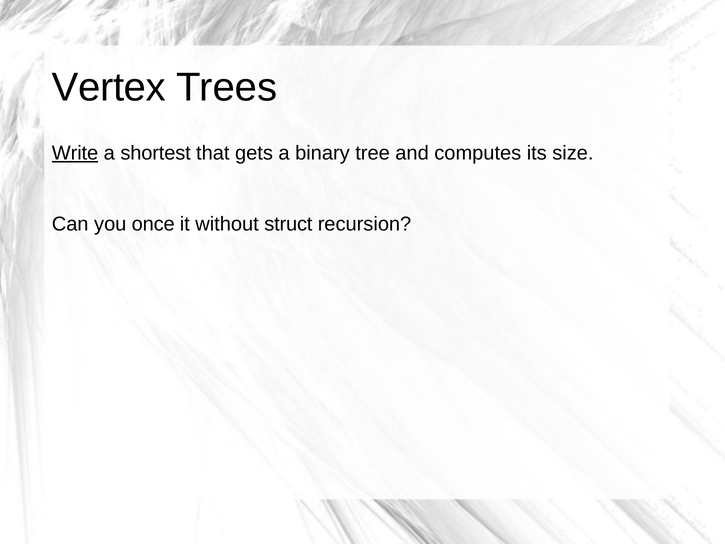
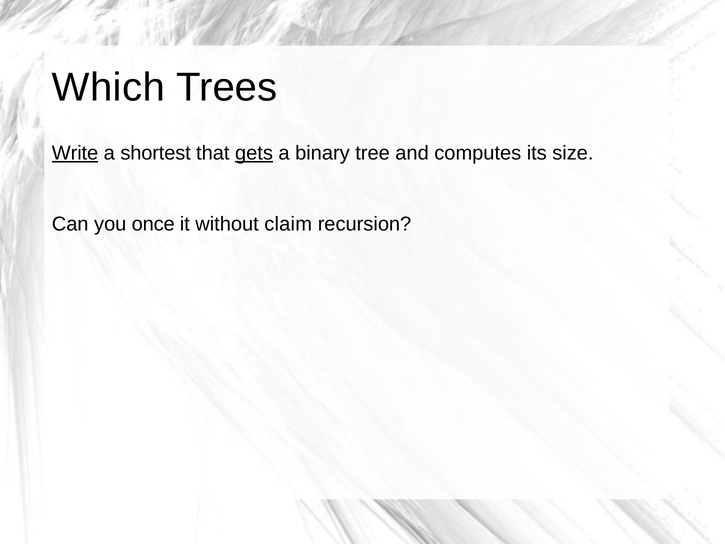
Vertex: Vertex -> Which (109, 88)
gets underline: none -> present (254, 153)
struct: struct -> claim (288, 224)
